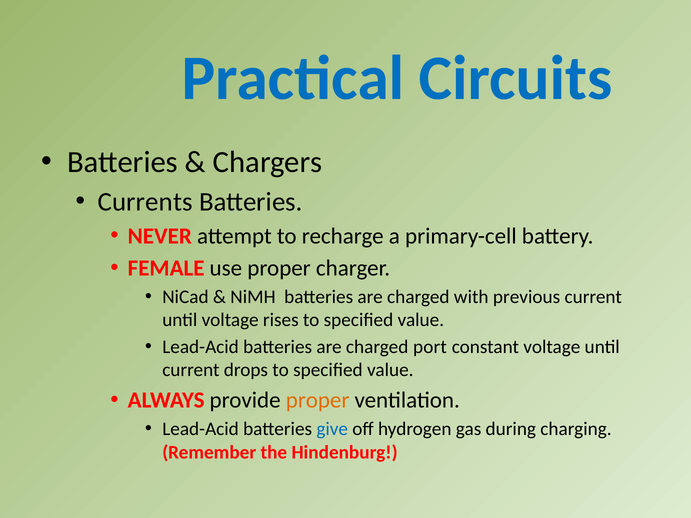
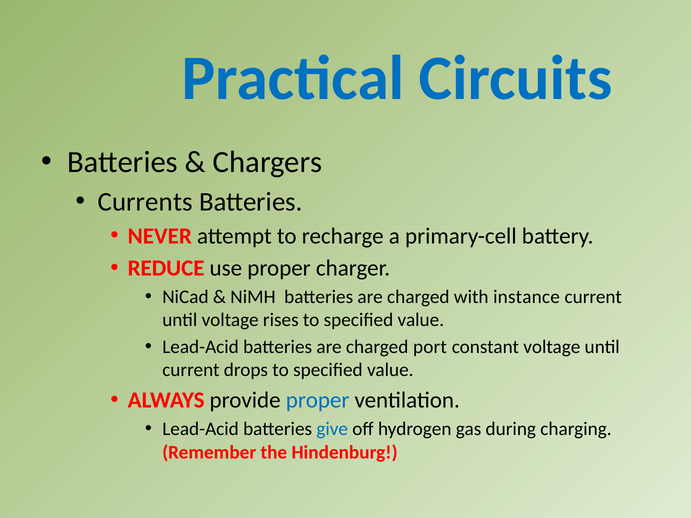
FEMALE: FEMALE -> REDUCE (166, 268)
previous: previous -> instance (526, 297)
proper colour: orange -> blue (318, 400)
